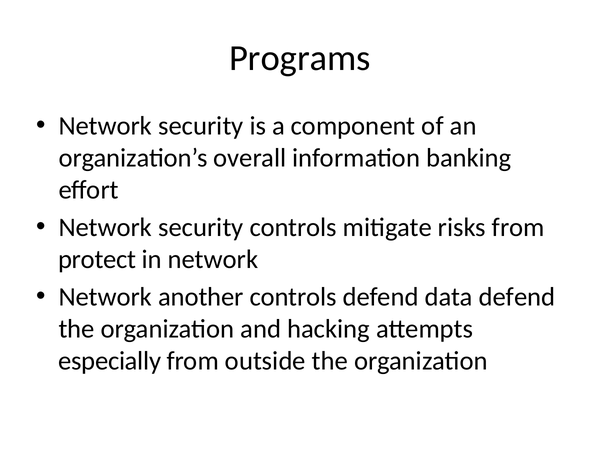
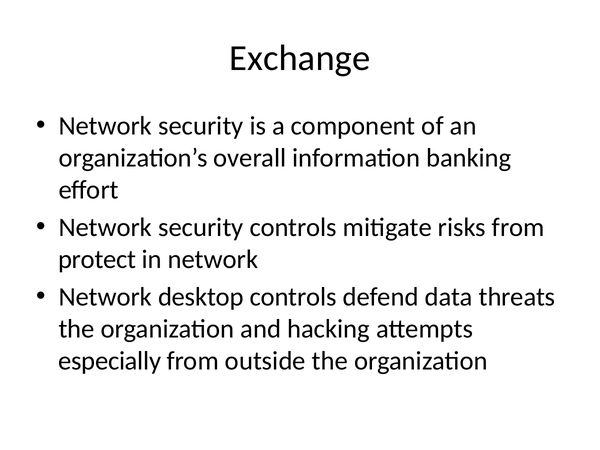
Programs: Programs -> Exchange (300, 58)
another: another -> desktop (201, 297)
data defend: defend -> threats (517, 297)
